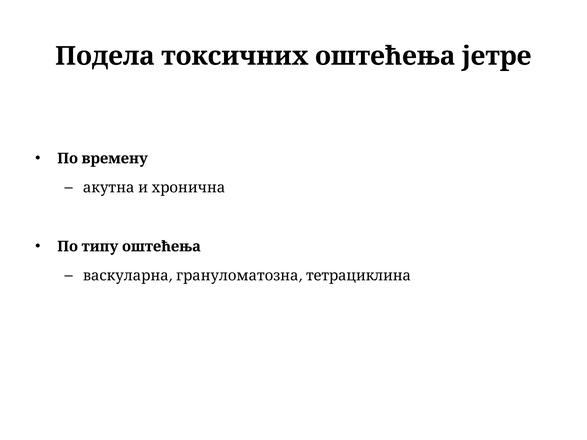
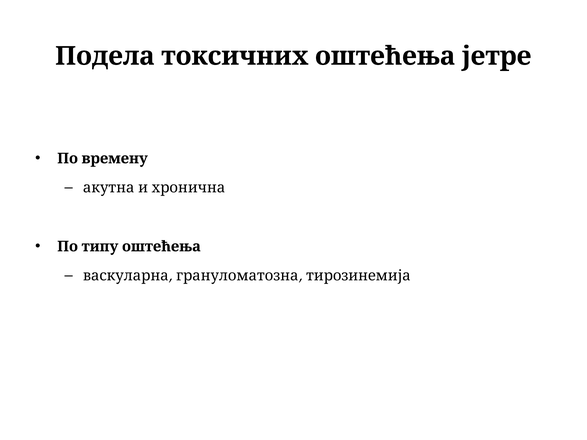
тетрациклина: тетрациклина -> тирозинемија (358, 276)
